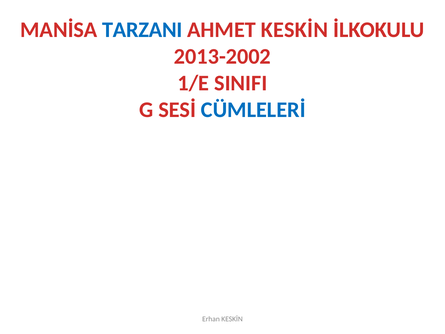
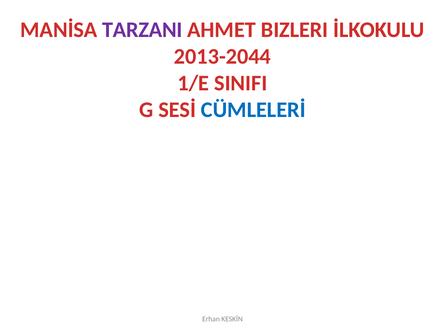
TARZANI colour: blue -> purple (142, 30)
AHMET KESKİN: KESKİN -> BIZLERI (295, 30)
2013-2002: 2013-2002 -> 2013-2044 (222, 56)
